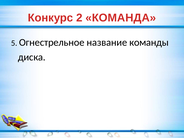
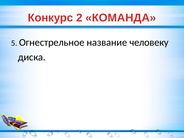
команды: команды -> человеку (149, 42)
